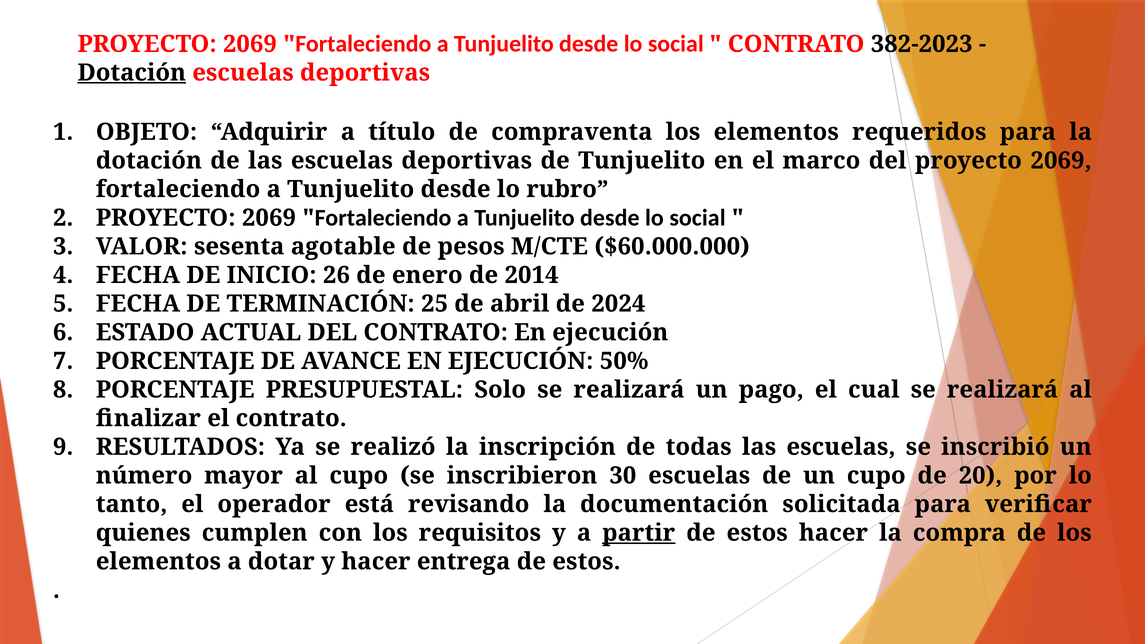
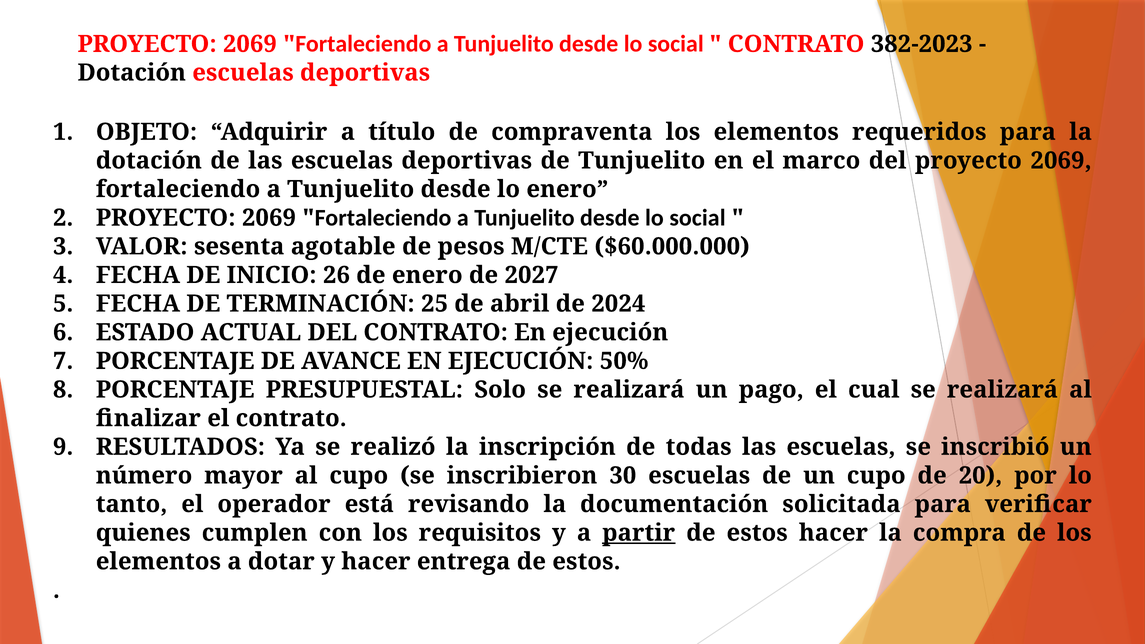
Dotación underline: present -> none (132, 73)
lo rubro: rubro -> enero (567, 189)
2014: 2014 -> 2027 (532, 275)
